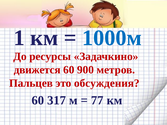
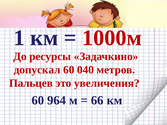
1000м colour: blue -> red (112, 38)
движется: движется -> допускал (37, 70)
900: 900 -> 040 (85, 70)
обсуждения: обсуждения -> увеличения (107, 83)
317: 317 -> 964 (57, 101)
77: 77 -> 66 (97, 101)
